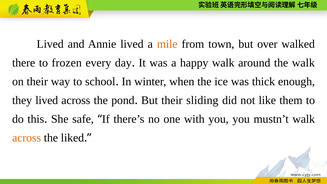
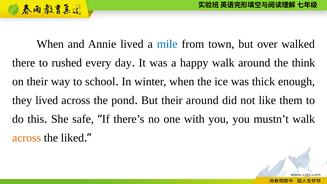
Lived: Lived -> When (50, 44)
mile colour: orange -> blue (167, 44)
frozen: frozen -> rushed (67, 63)
the walk: walk -> think (304, 63)
their sliding: sliding -> around (202, 100)
